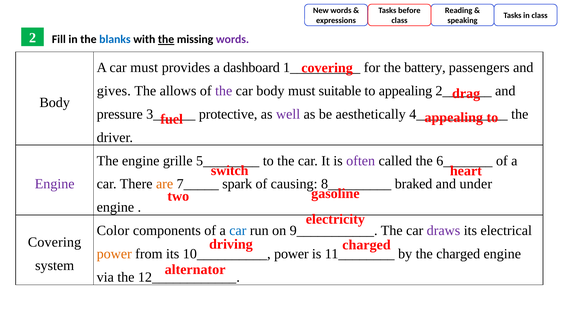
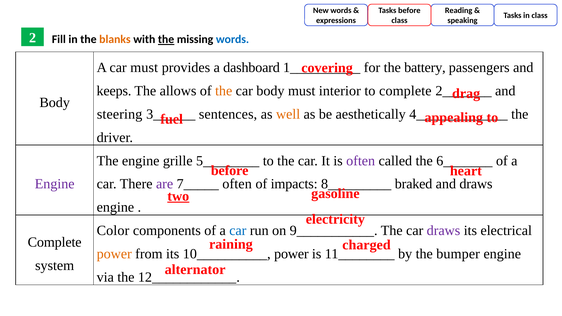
blanks colour: blue -> orange (115, 39)
words colour: purple -> blue (233, 39)
gives: gives -> keeps (114, 91)
the colour: purple -> orange (224, 91)
suitable: suitable -> interior (340, 91)
to appealing: appealing -> complete (405, 91)
pressure: pressure -> steering (120, 114)
protective: protective -> sentences (228, 114)
well colour: purple -> orange (288, 114)
switch: switch -> before (230, 170)
are colour: orange -> purple (165, 184)
spark: spark -> often (237, 184)
causing: causing -> impacts (294, 184)
and under: under -> draws (476, 184)
two underline: none -> present (178, 196)
Covering: Covering -> Complete (55, 242)
driving: driving -> raining (231, 244)
the charged: charged -> bumper (458, 254)
